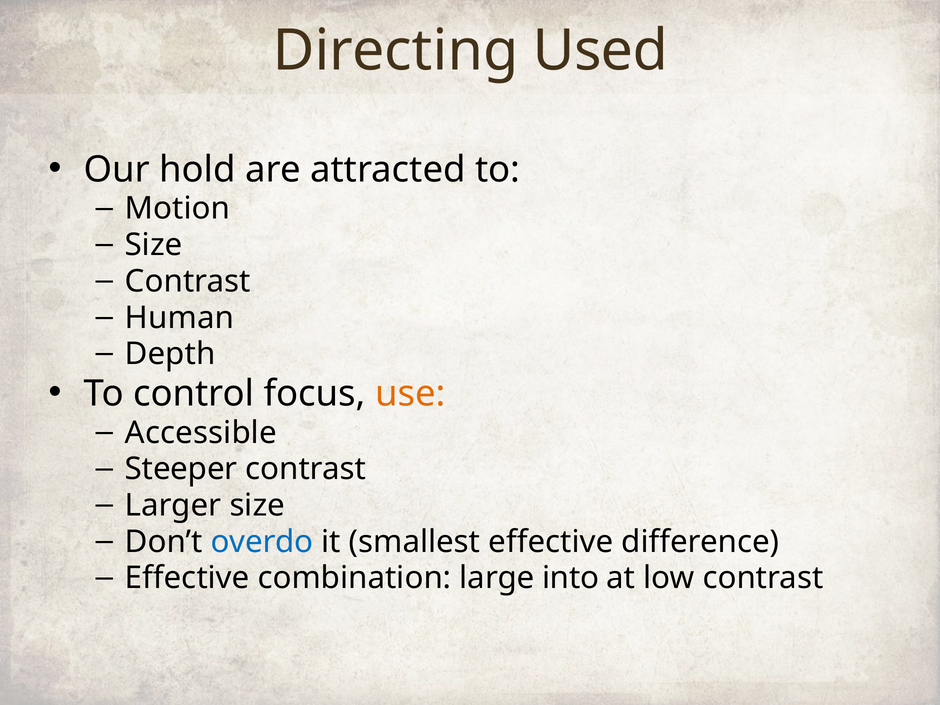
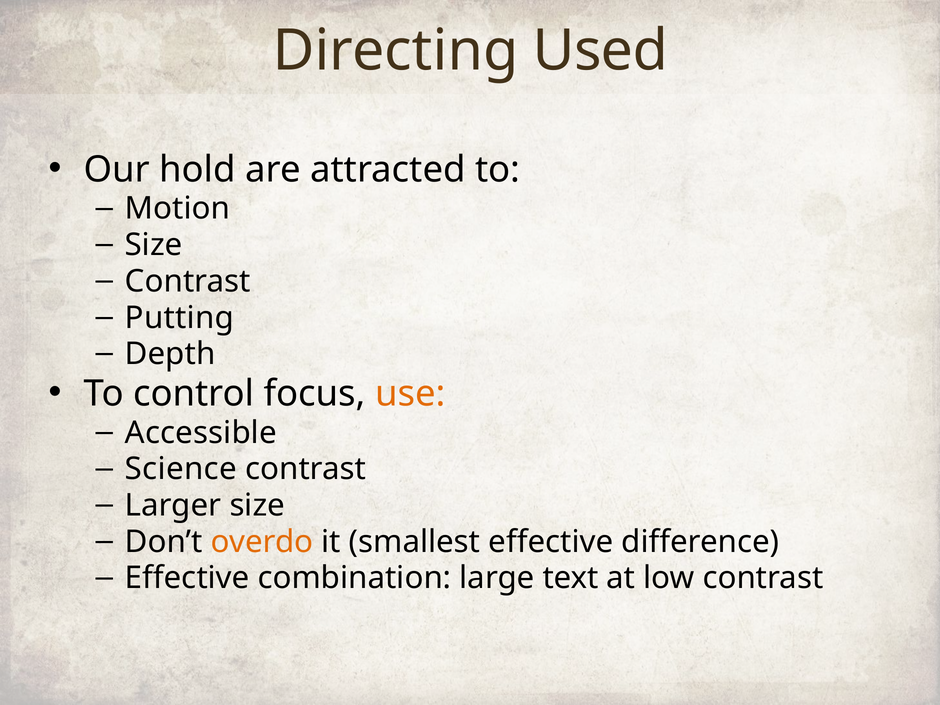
Human: Human -> Putting (180, 318)
Steeper: Steeper -> Science (181, 469)
overdo colour: blue -> orange (262, 542)
into: into -> text (571, 578)
